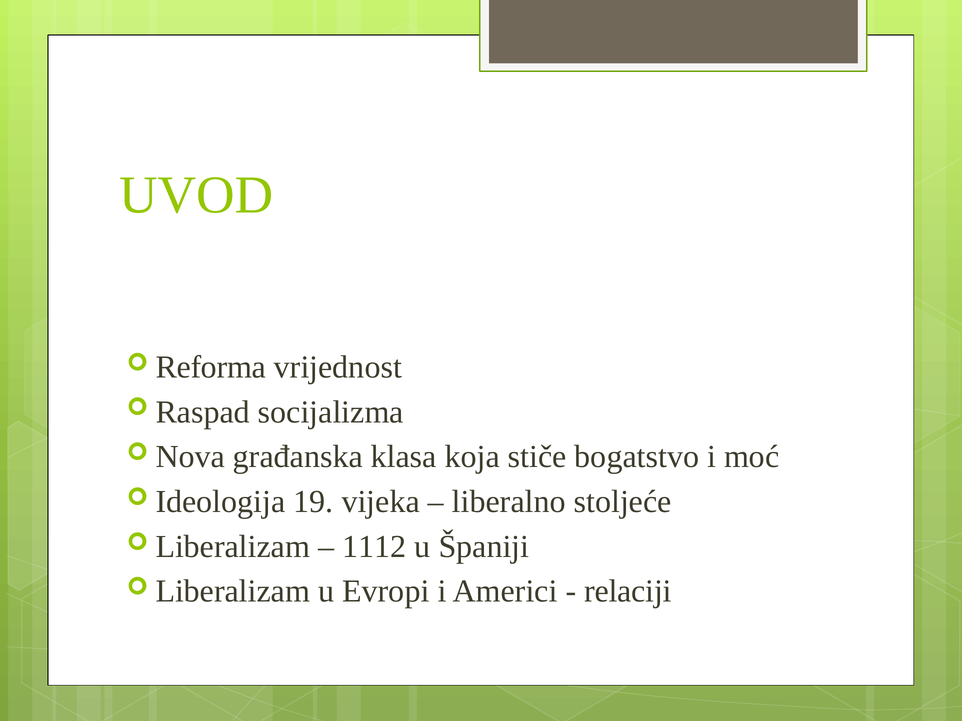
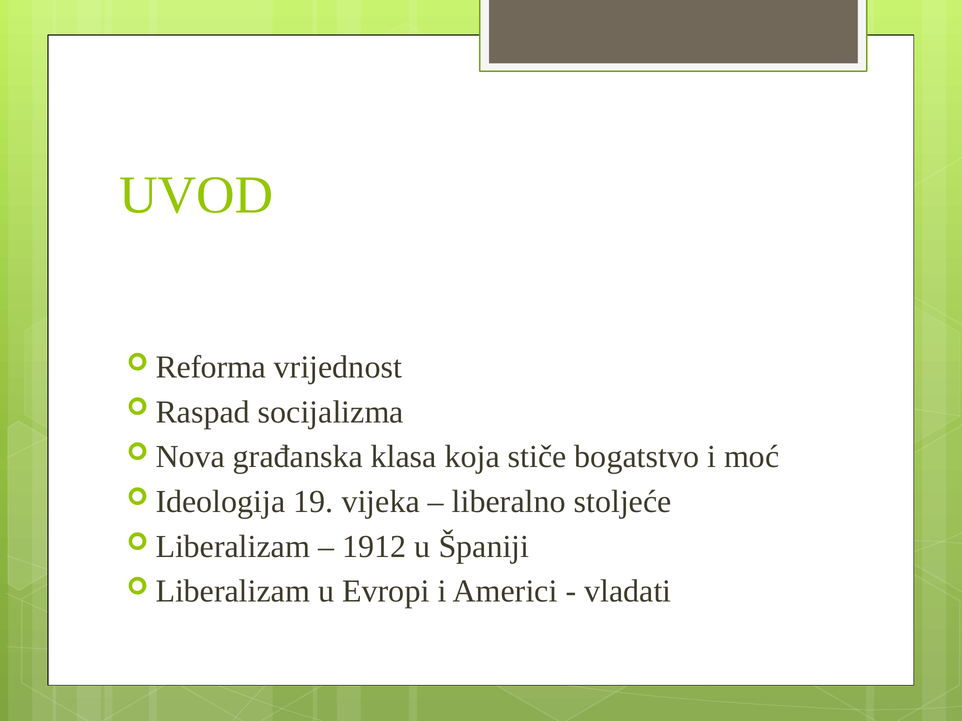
1112: 1112 -> 1912 (374, 547)
relaciji: relaciji -> vladati (628, 592)
